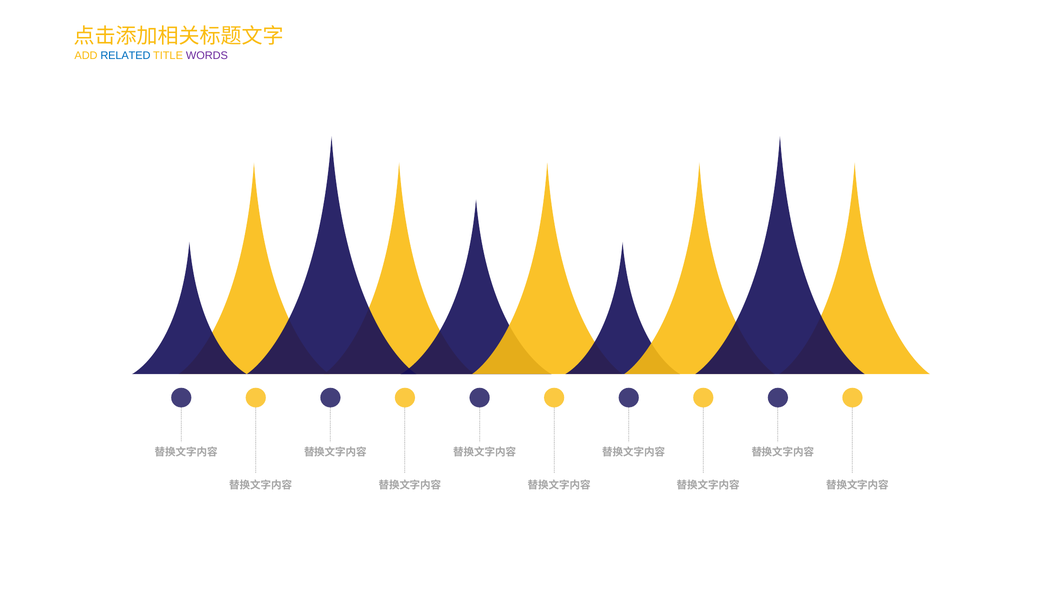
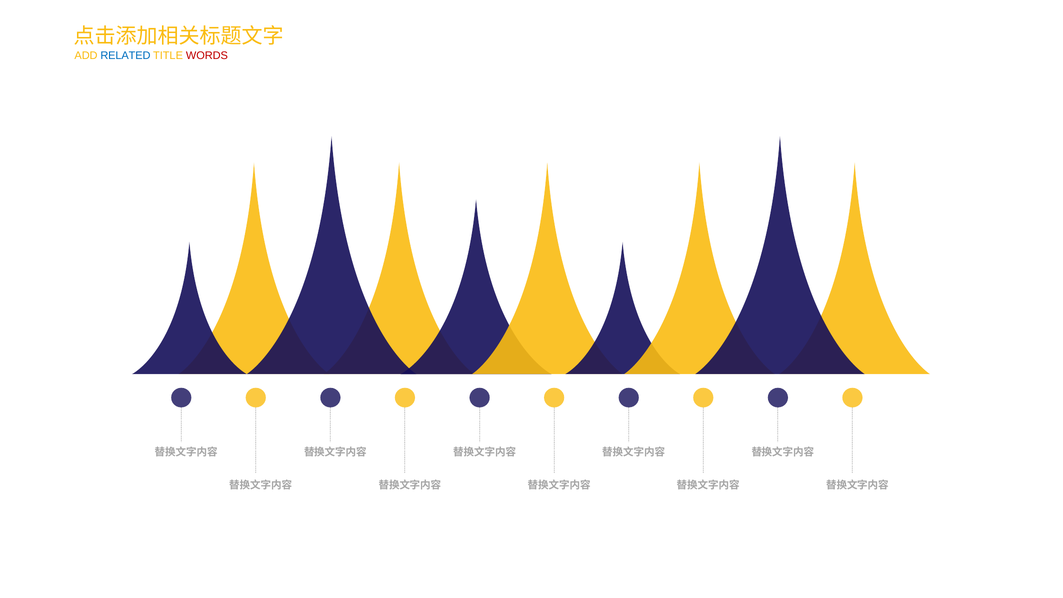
WORDS colour: purple -> red (207, 56)
